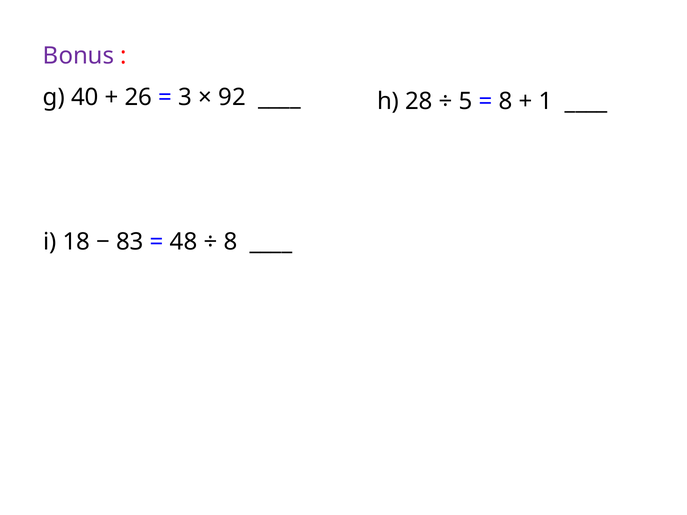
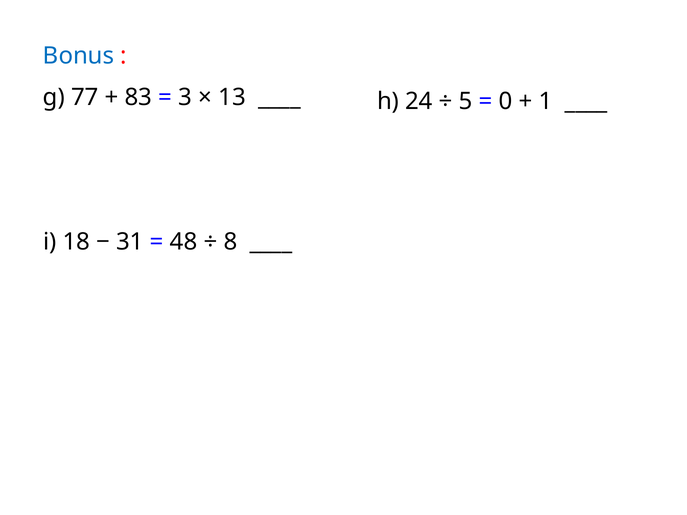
Bonus colour: purple -> blue (79, 56)
40: 40 -> 77 (85, 97)
26: 26 -> 83 (138, 97)
92: 92 -> 13 (232, 97)
28: 28 -> 24 (419, 101)
8: 8 -> 0 (506, 101)
83: 83 -> 31 (130, 242)
